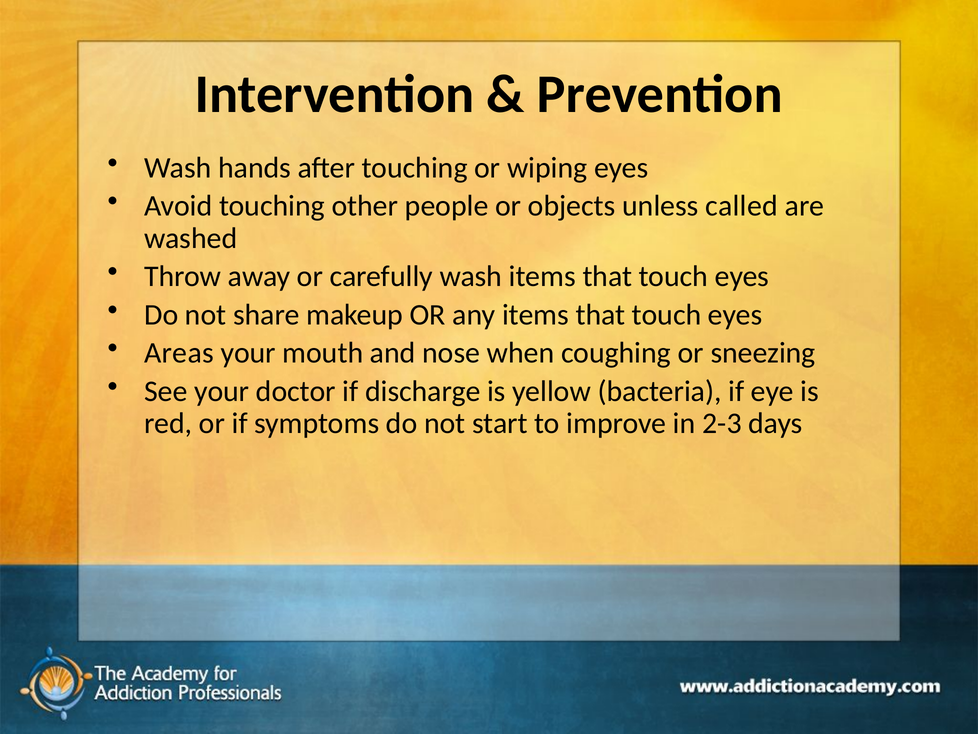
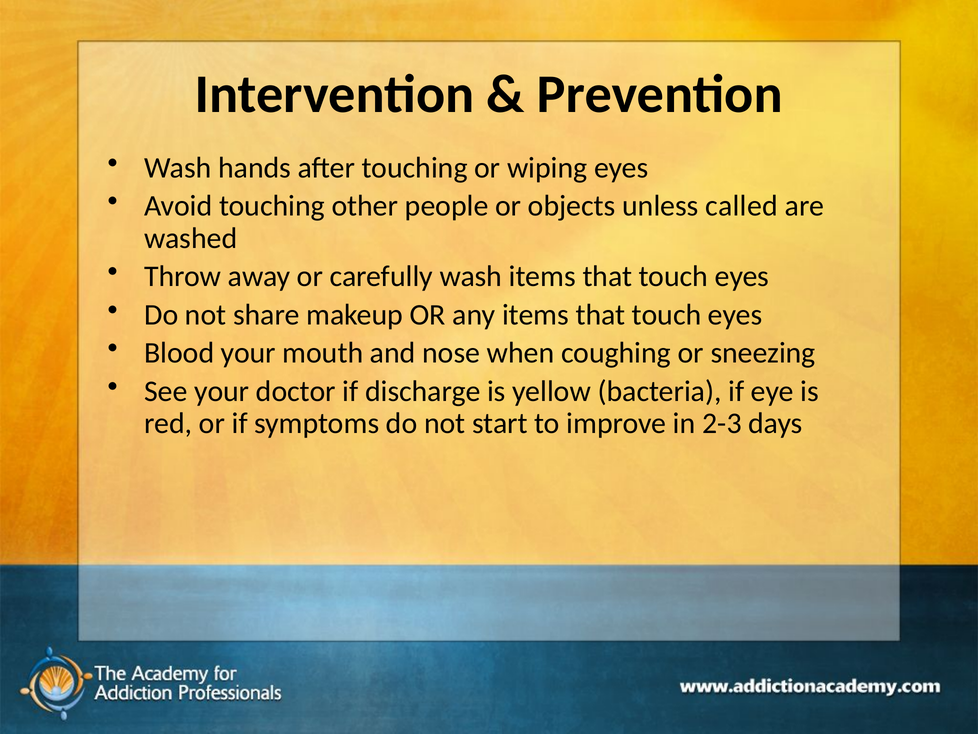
Areas: Areas -> Blood (179, 353)
